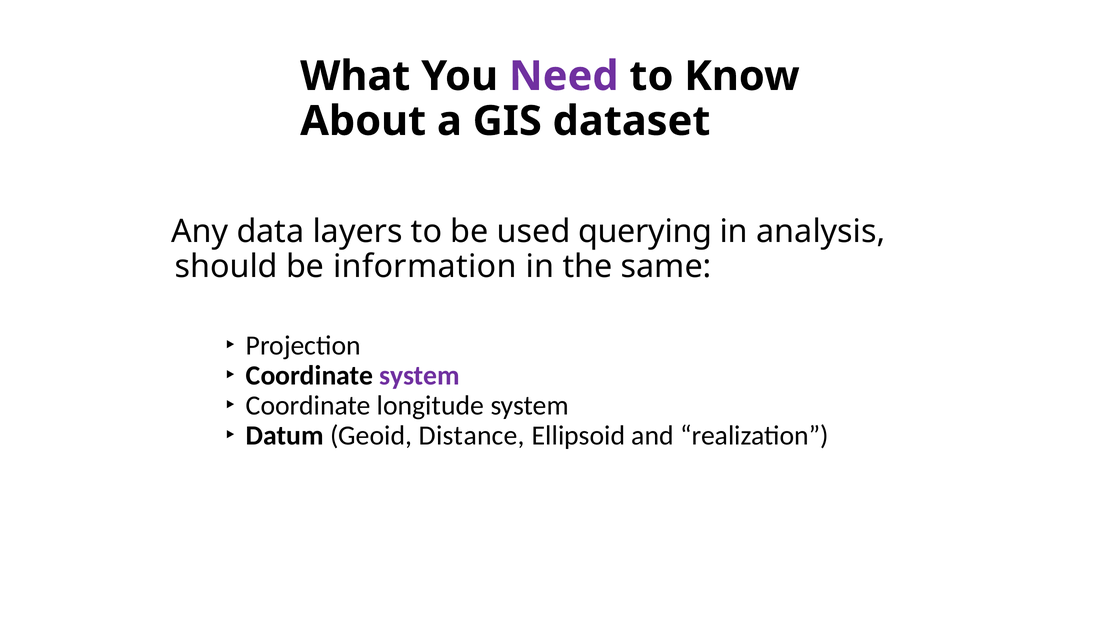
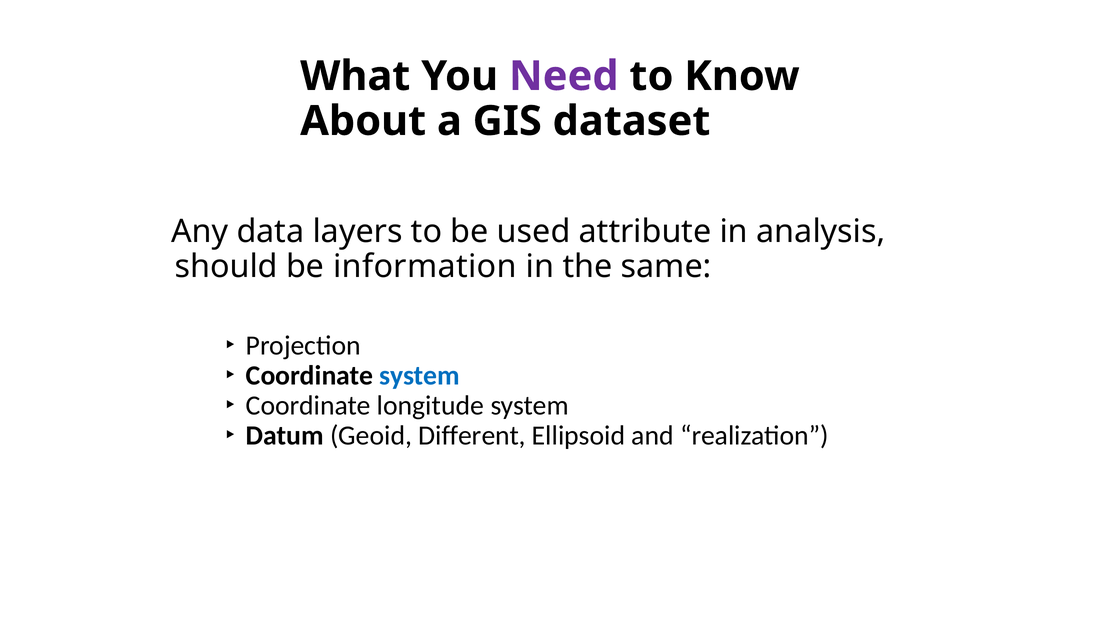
querying: querying -> attribute (645, 232)
system colour: purple -> blue (419, 375)
Distance: Distance -> Different (472, 435)
